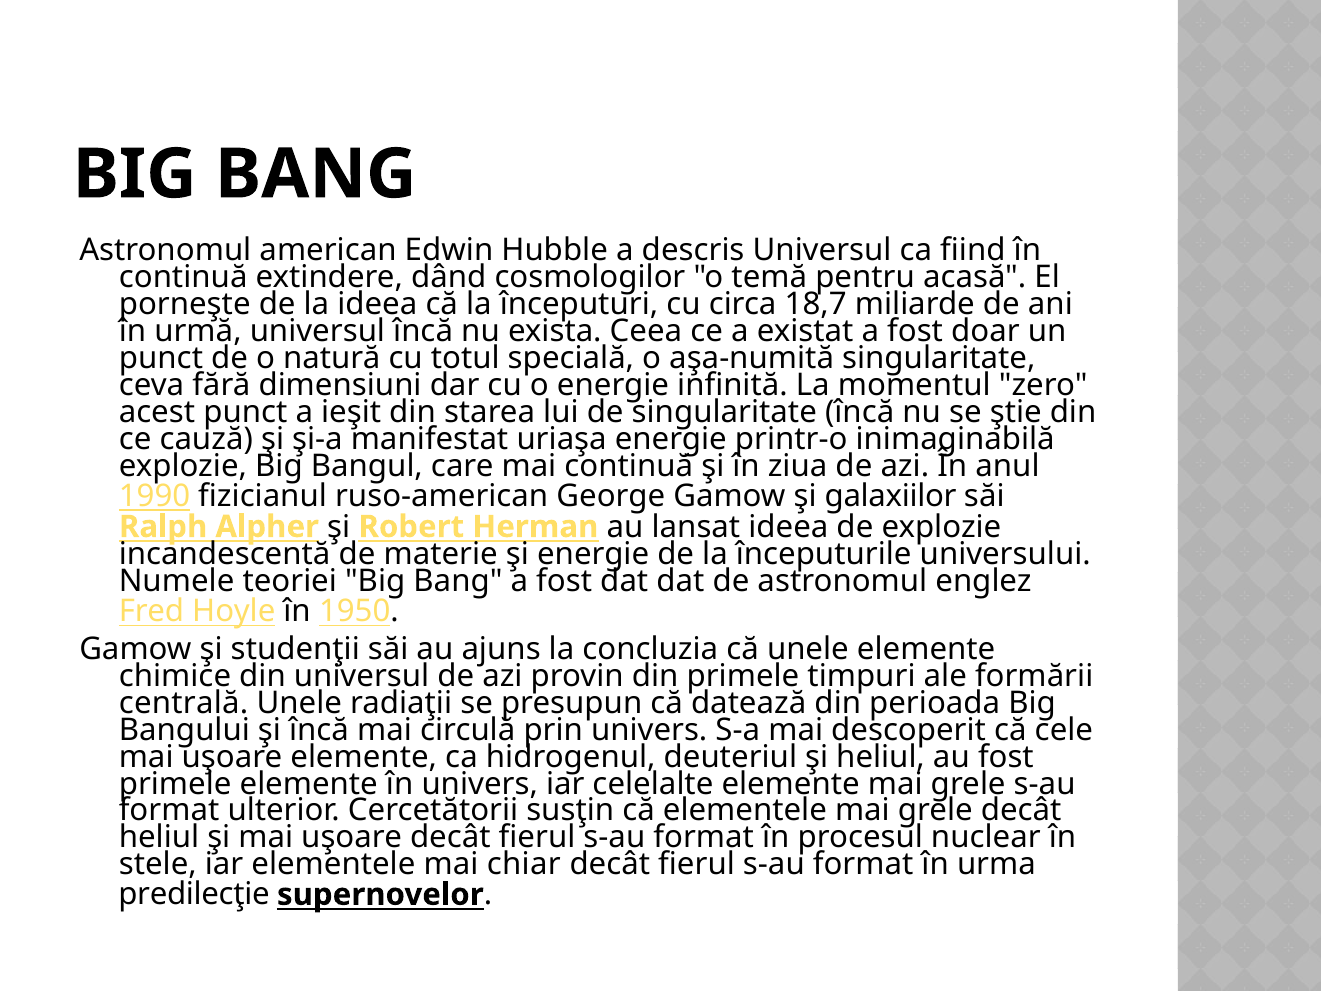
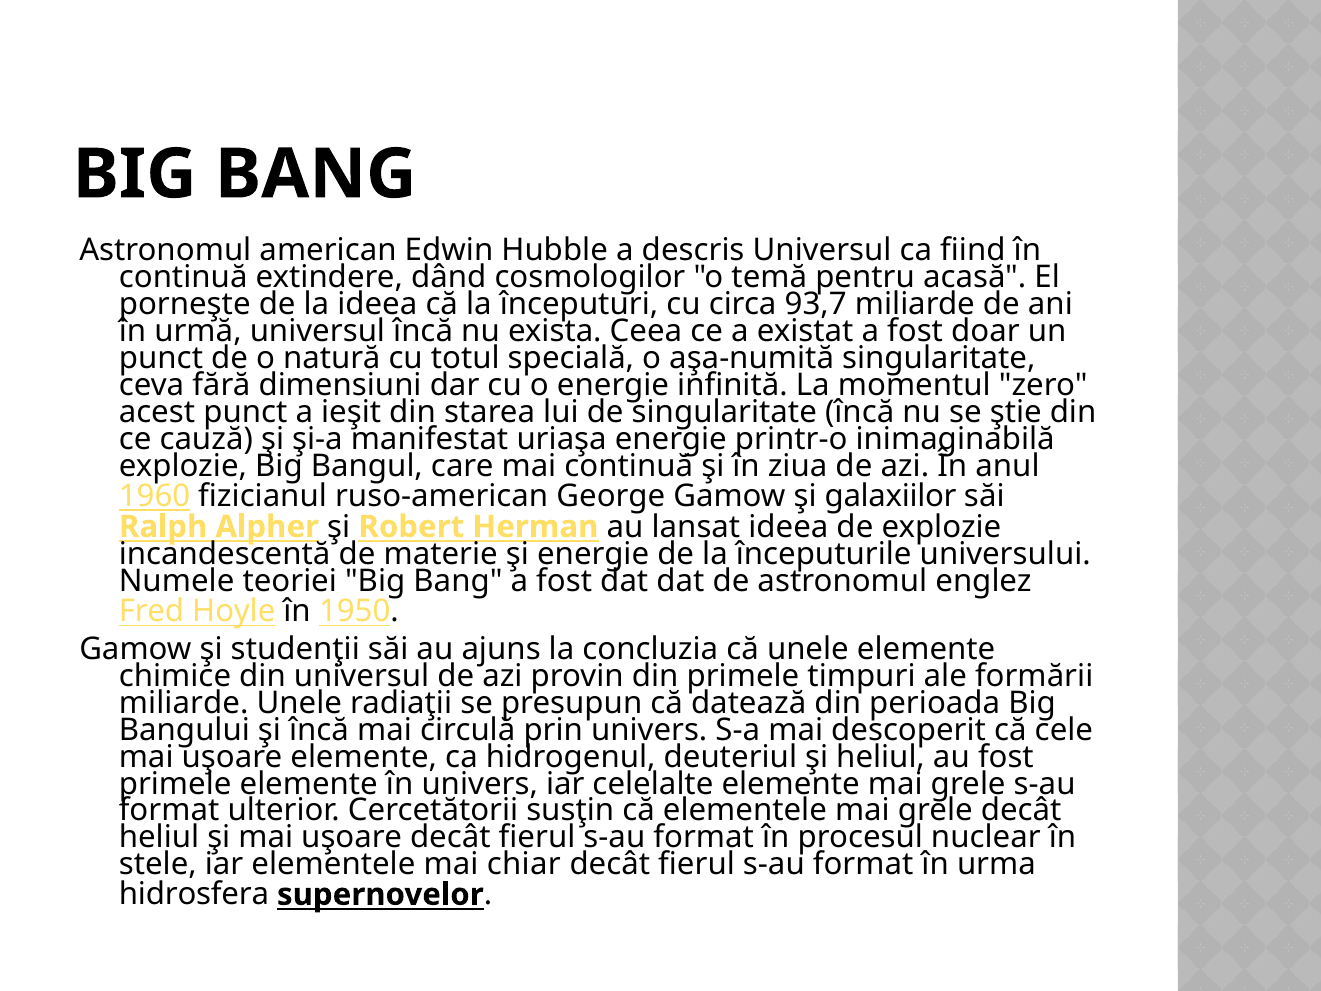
18,7: 18,7 -> 93,7 (816, 304)
1990: 1990 -> 1960 (155, 496)
centrală: centrală -> miliarde (184, 703)
predilecţie: predilecţie -> hidrosfera (194, 894)
